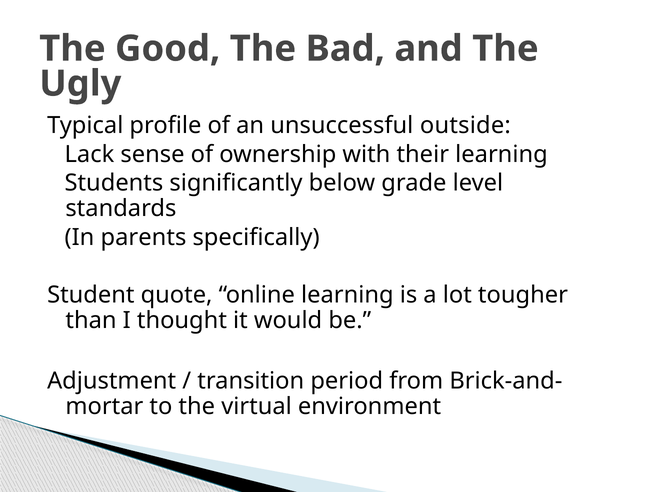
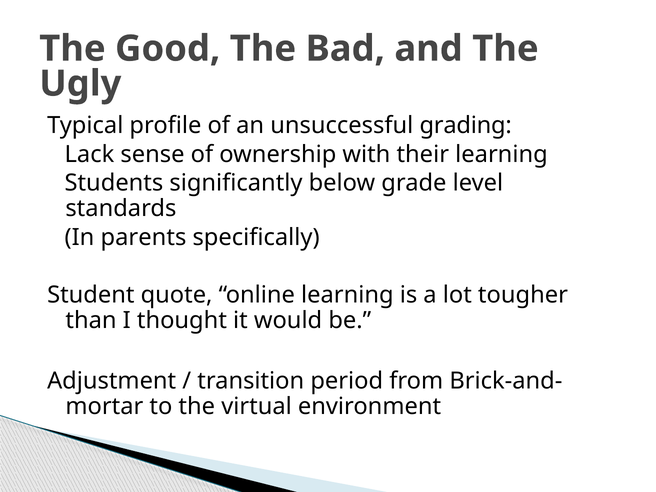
outside: outside -> grading (466, 125)
